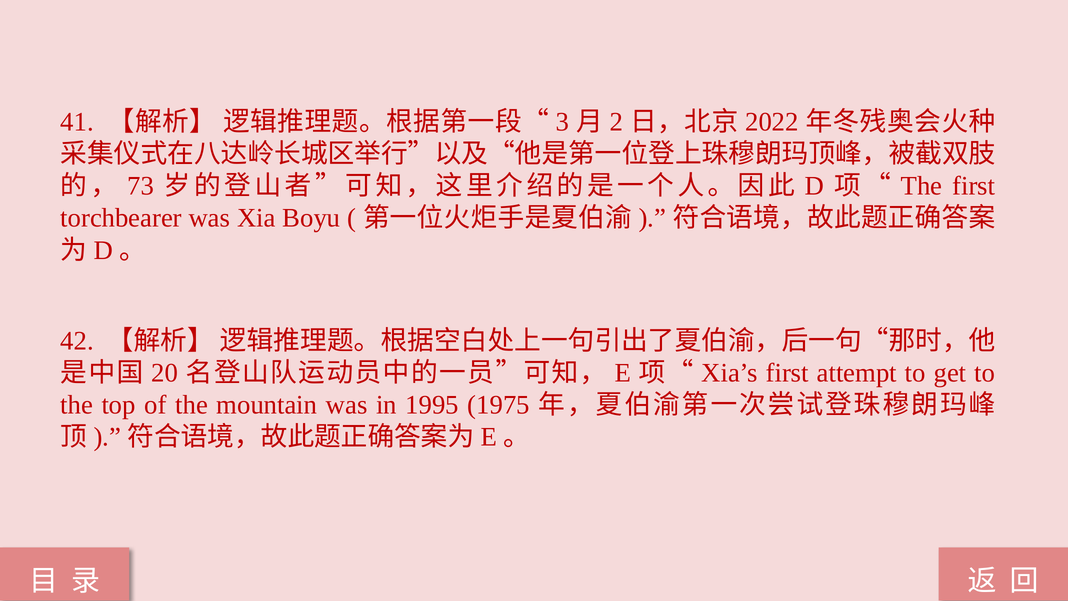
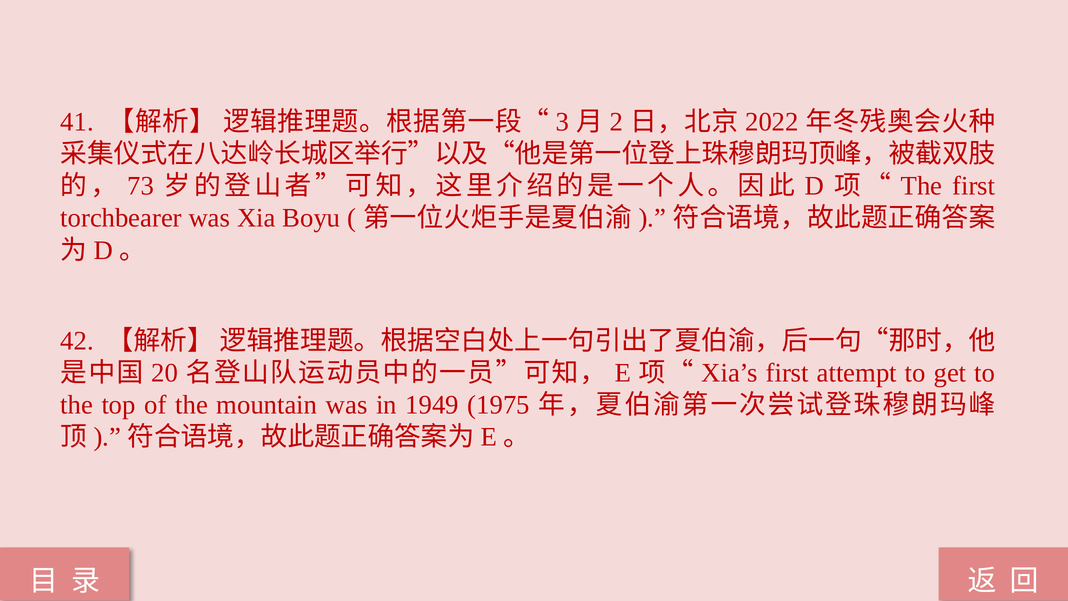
1995: 1995 -> 1949 (432, 405)
